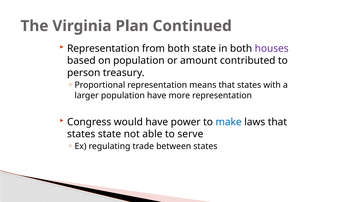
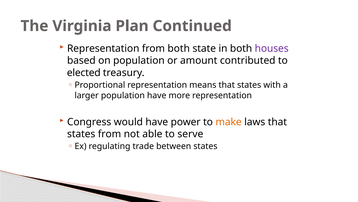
person: person -> elected (84, 73)
make colour: blue -> orange (229, 122)
states state: state -> from (110, 134)
